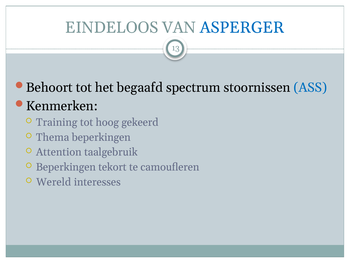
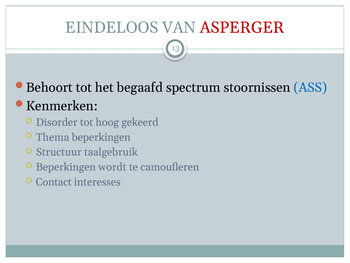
ASPERGER colour: blue -> red (242, 28)
Training: Training -> Disorder (57, 122)
Attention: Attention -> Structuur (59, 152)
tekort: tekort -> wordt (112, 167)
Wereld: Wereld -> Contact (54, 182)
